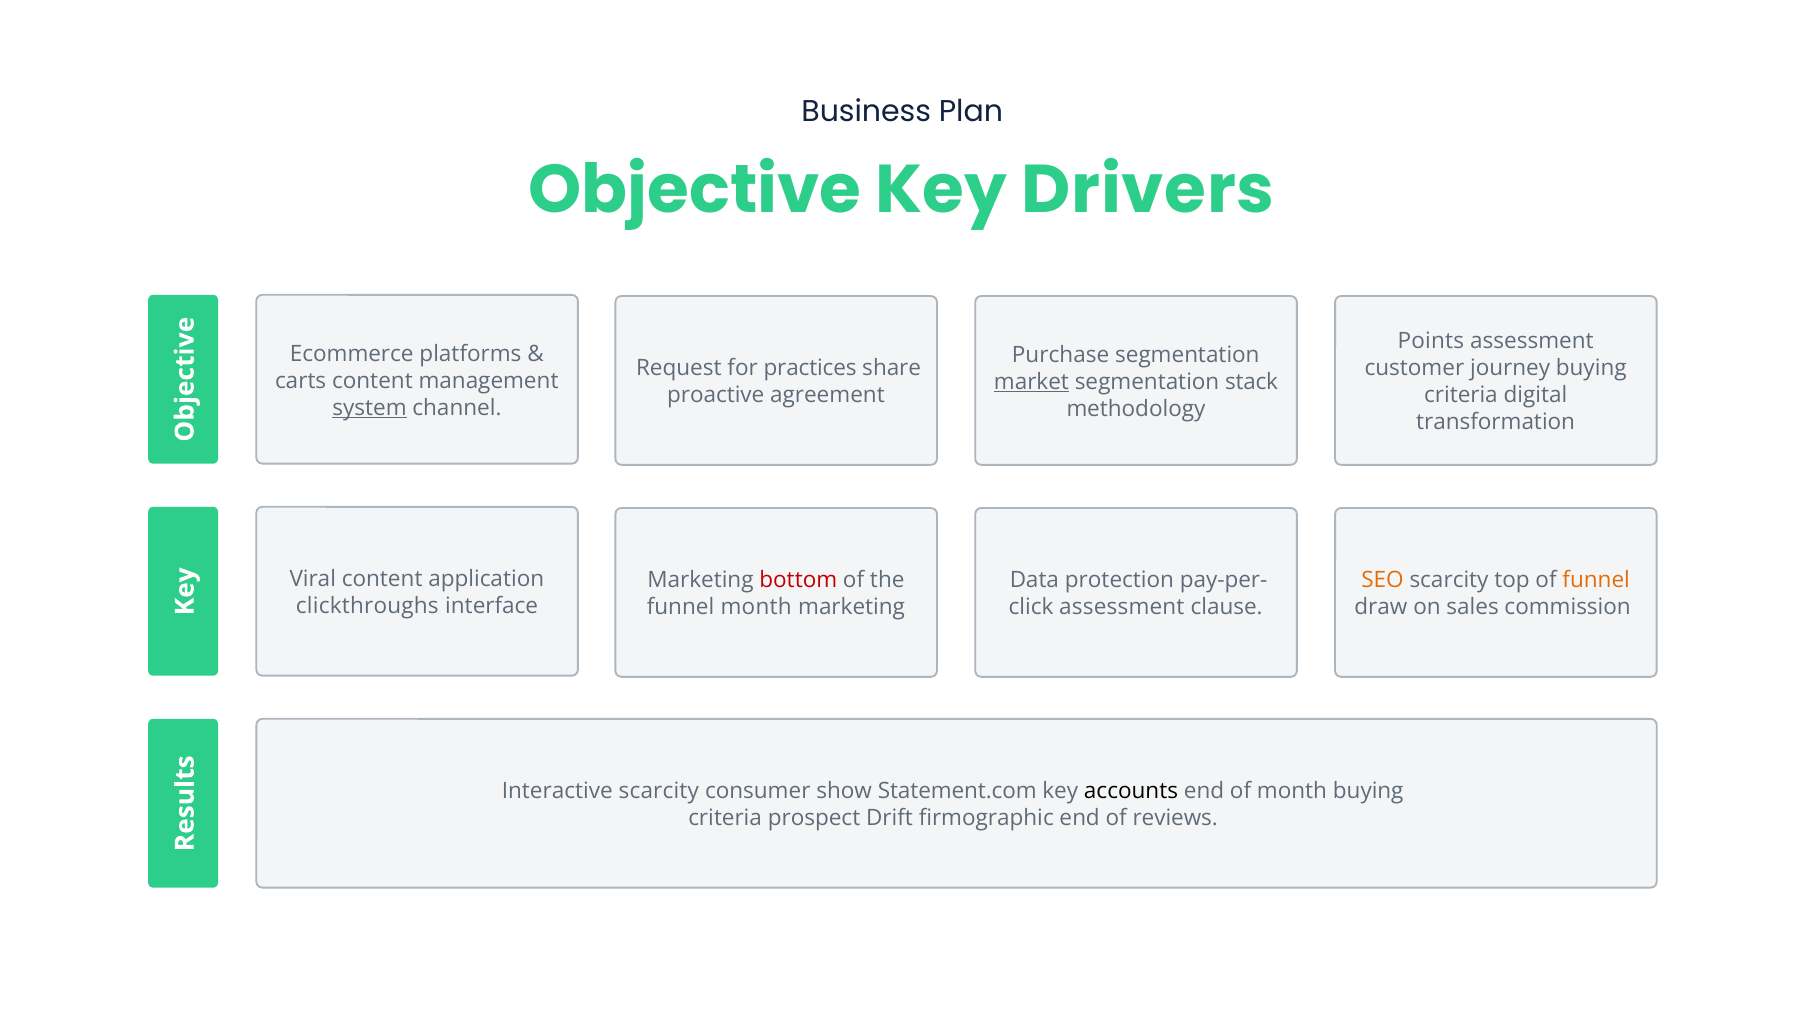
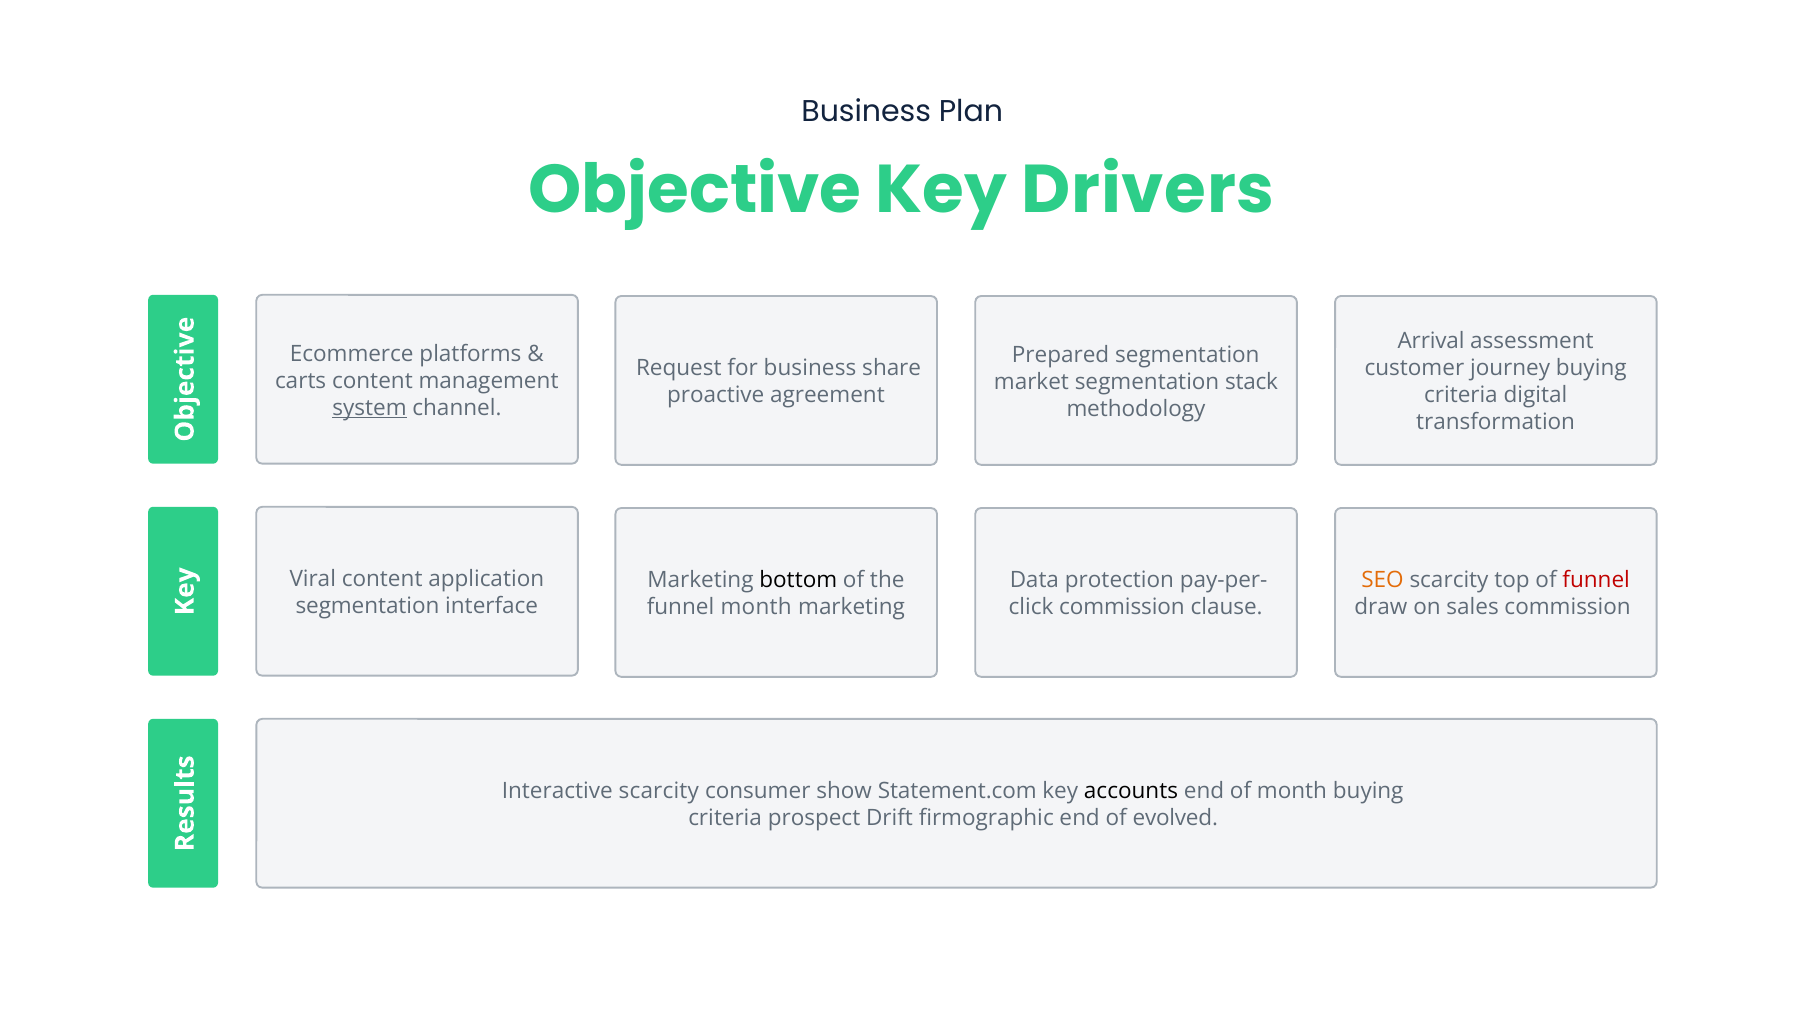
Points: Points -> Arrival (1431, 341)
Purchase: Purchase -> Prepared (1061, 355)
for practices: practices -> business (810, 369)
market underline: present -> none (1031, 382)
bottom colour: red -> black (798, 581)
funnel colour: orange -> red (1596, 581)
clickthroughs: clickthroughs -> segmentation (367, 606)
assessment: assessment -> commission (1122, 608)
reviews: reviews -> evolved (1175, 819)
